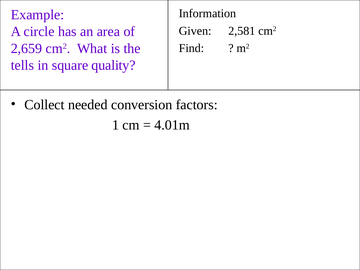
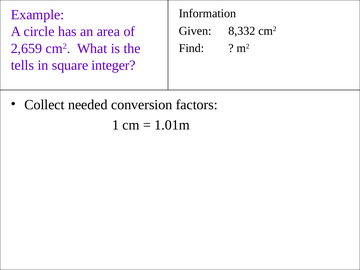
2,581: 2,581 -> 8,332 (242, 31)
quality: quality -> integer (114, 65)
4.01m: 4.01m -> 1.01m (172, 125)
